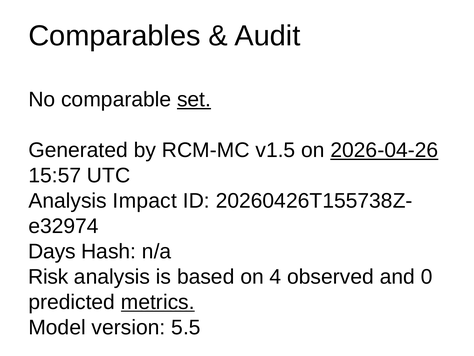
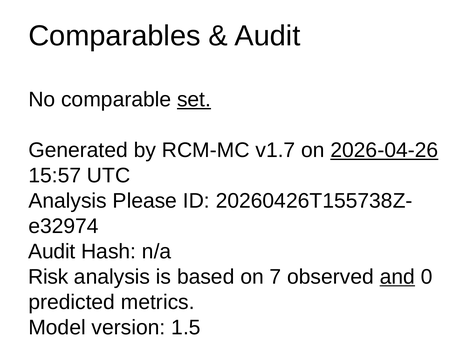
v1.5: v1.5 -> v1.7 (275, 150)
Impact: Impact -> Please (145, 201)
Days: Days -> Audit (52, 251)
4: 4 -> 7 (275, 276)
and underline: none -> present (397, 276)
metrics underline: present -> none (158, 302)
5.5: 5.5 -> 1.5 (186, 327)
